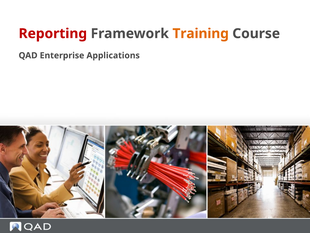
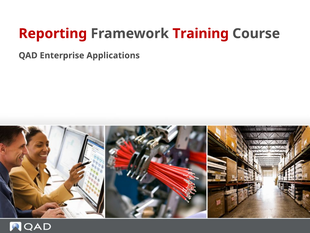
Training colour: orange -> red (201, 33)
